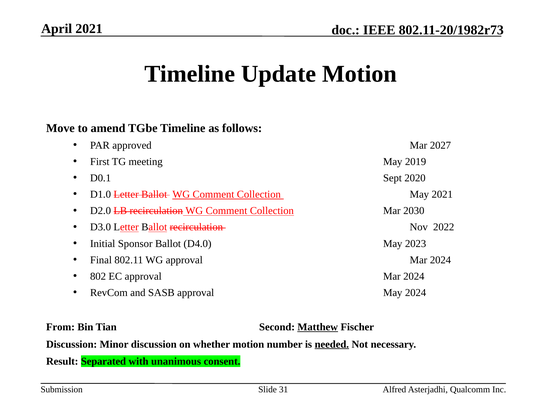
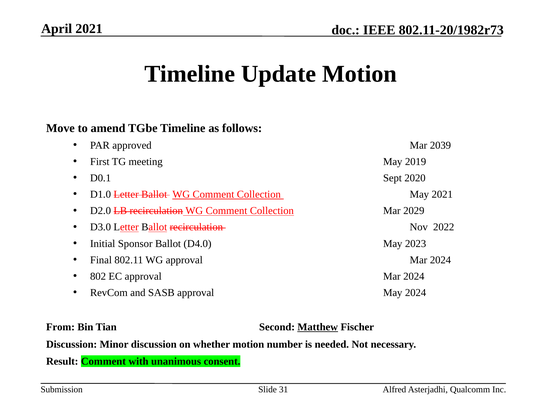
2027: 2027 -> 2039 (440, 145)
2030: 2030 -> 2029 (414, 211)
needed underline: present -> none (332, 345)
Result Separated: Separated -> Comment (103, 362)
